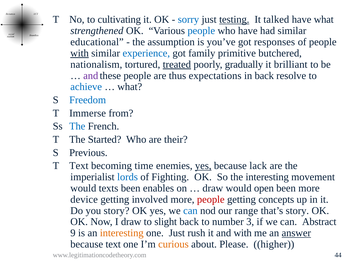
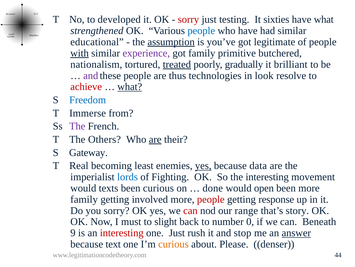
cultivating: cultivating -> developed (119, 19)
sorry colour: blue -> red (188, 19)
testing underline: present -> none (234, 19)
talked: talked -> sixties (276, 19)
assumption underline: none -> present (171, 42)
responses: responses -> legitimate (275, 42)
experience colour: blue -> purple (146, 53)
expectations: expectations -> technologies (215, 75)
in back: back -> look (264, 75)
achieve colour: blue -> red (86, 87)
what underline: none -> present (130, 87)
The colour: blue -> purple (77, 126)
Started: Started -> Others (104, 139)
are underline: none -> present (155, 139)
Previous: Previous -> Gateway (88, 152)
T Text: Text -> Real (79, 165)
time: time -> least (144, 165)
lack: lack -> data (258, 165)
been enables: enables -> curious (158, 188)
draw: draw -> done (213, 188)
device: device -> family (84, 199)
concepts: concepts -> response (276, 199)
you story: story -> sorry (117, 210)
can colour: blue -> red (190, 210)
I draw: draw -> must (131, 221)
3: 3 -> 0 (250, 221)
Abstract: Abstract -> Beneath (319, 221)
interesting colour: orange -> red (122, 232)
and with: with -> stop (243, 232)
higher: higher -> denser (274, 244)
